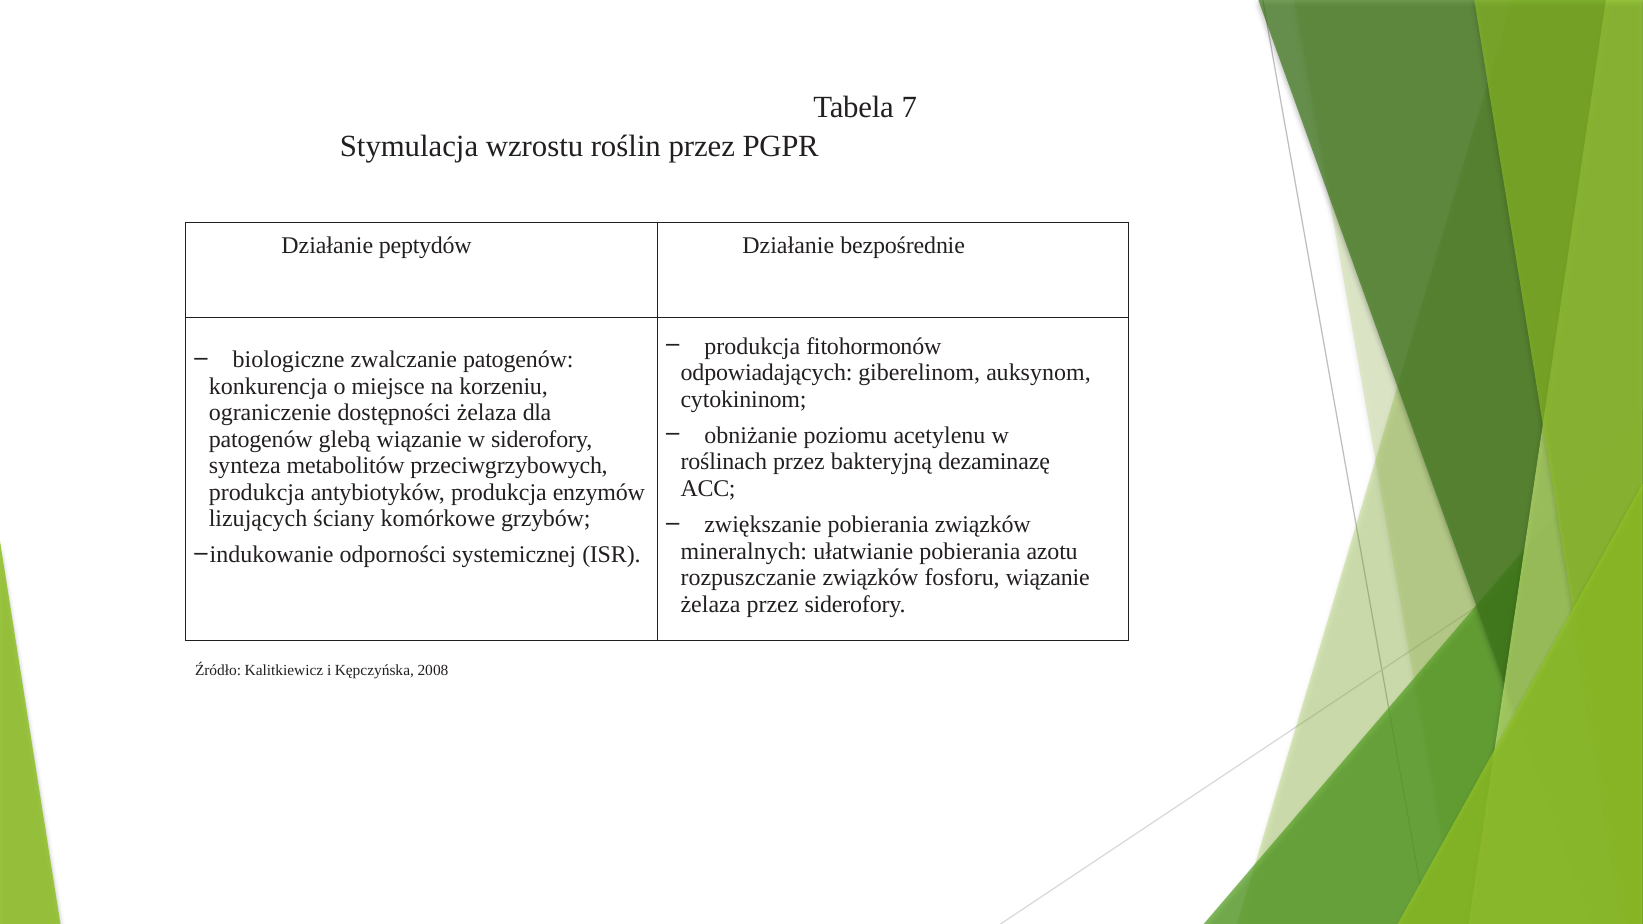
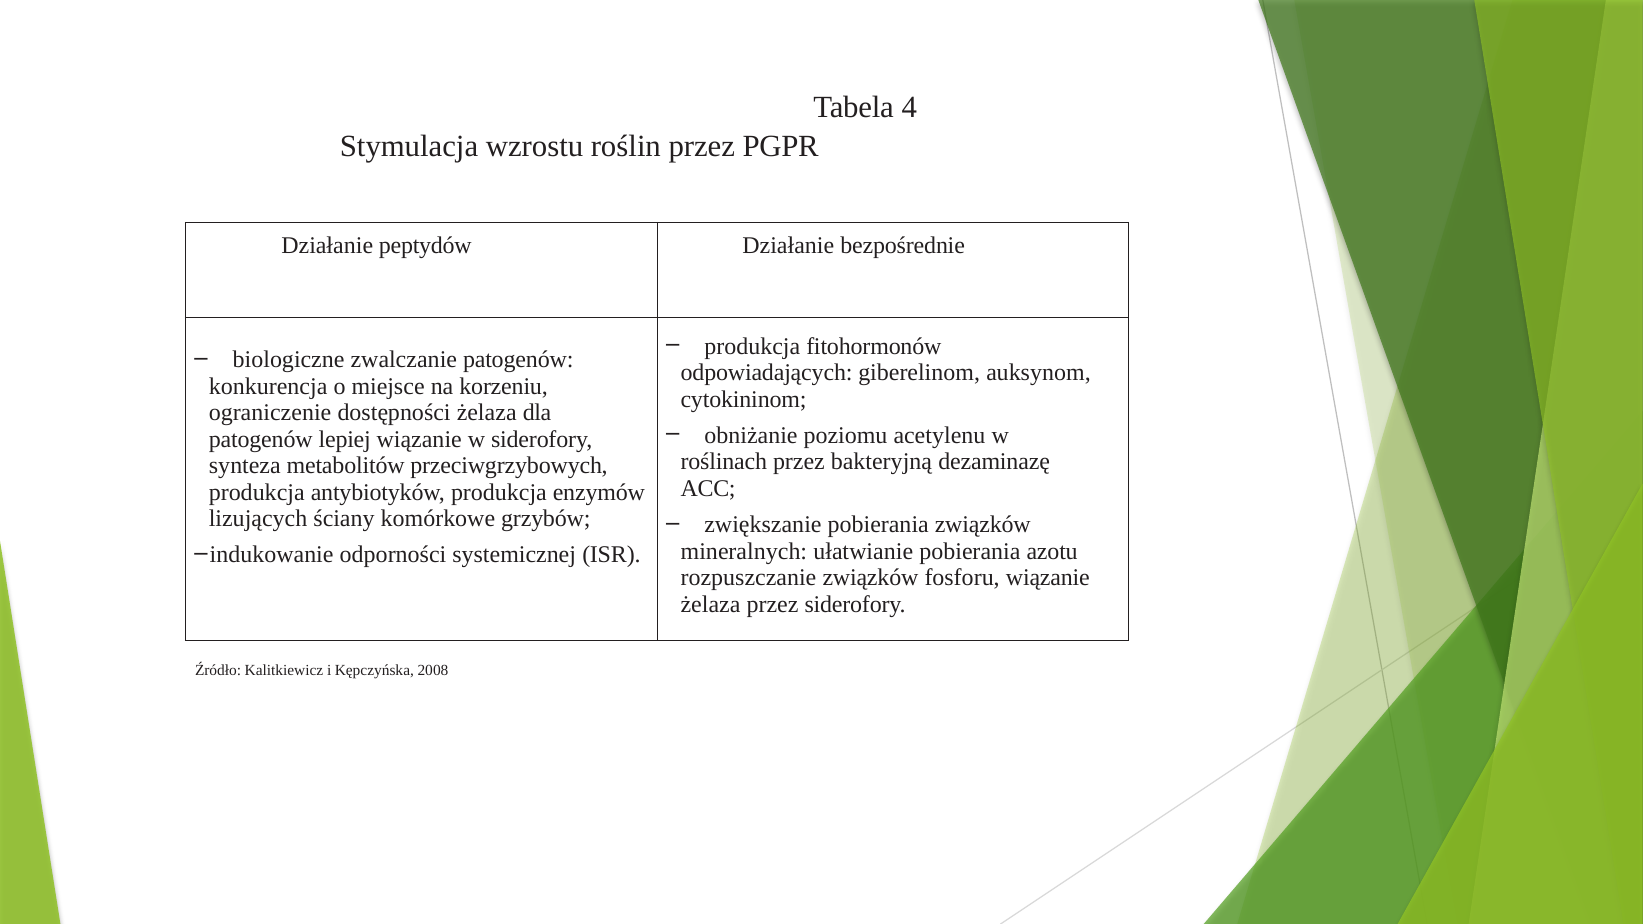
7: 7 -> 4 (909, 107)
glebą: glebą -> lepiej (345, 439)
